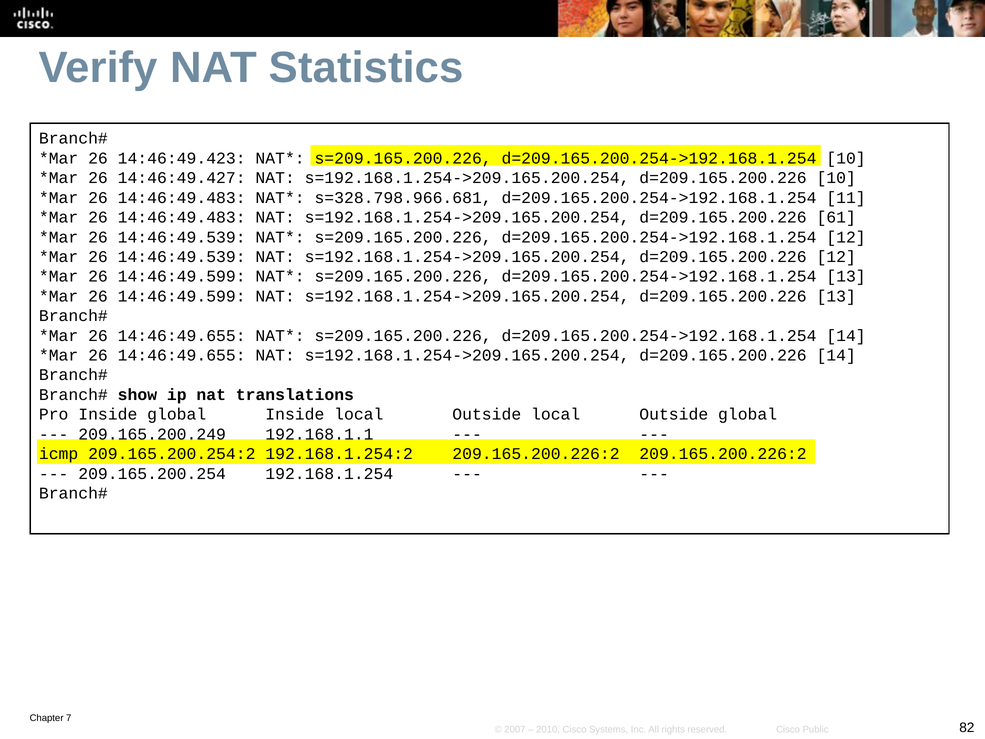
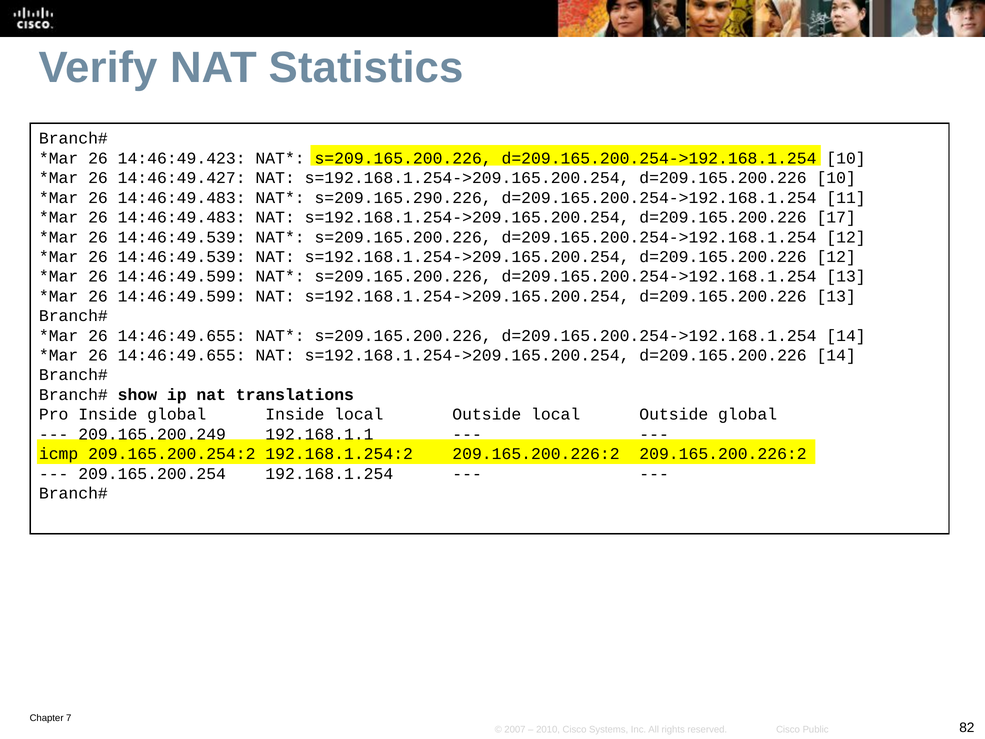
s=328.798.966.681: s=328.798.966.681 -> s=209.165.290.226 (403, 198)
61: 61 -> 17 (836, 217)
